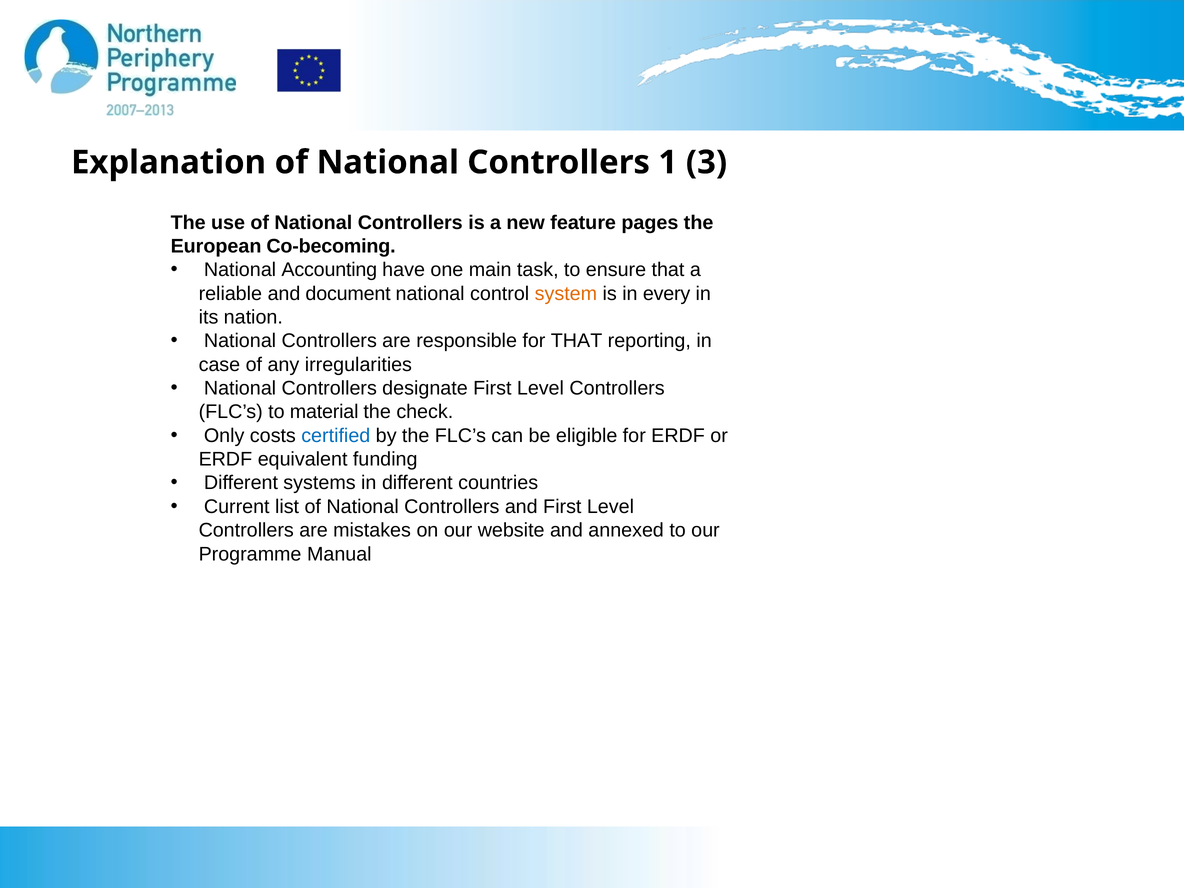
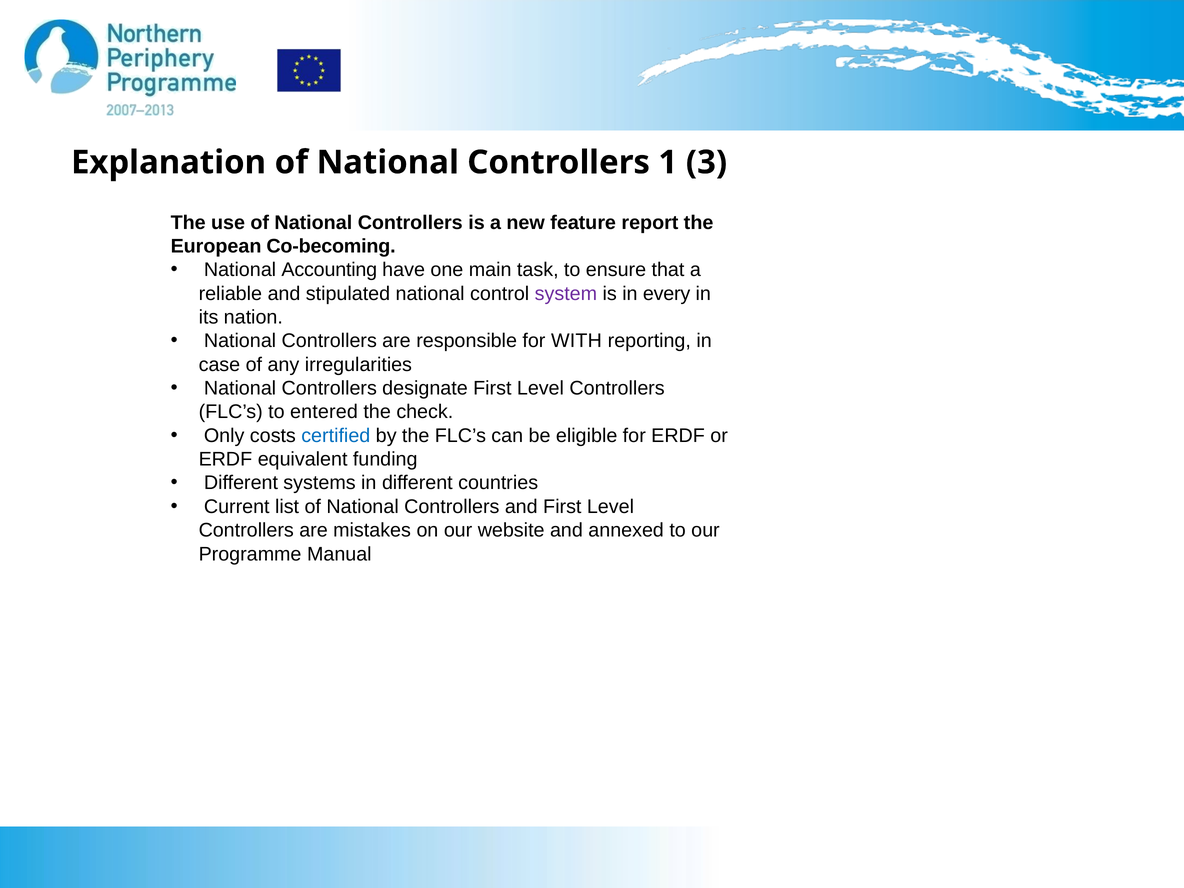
pages: pages -> report (650, 223)
document: document -> stipulated (348, 294)
system colour: orange -> purple (566, 294)
for THAT: THAT -> WITH (576, 341)
material: material -> entered (324, 412)
